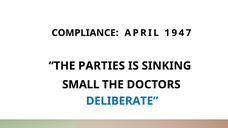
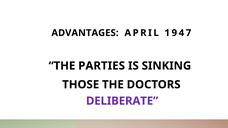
COMPLIANCE: COMPLIANCE -> ADVANTAGES (85, 33)
SMALL: SMALL -> THOSE (81, 85)
DELIBERATE colour: blue -> purple (122, 101)
